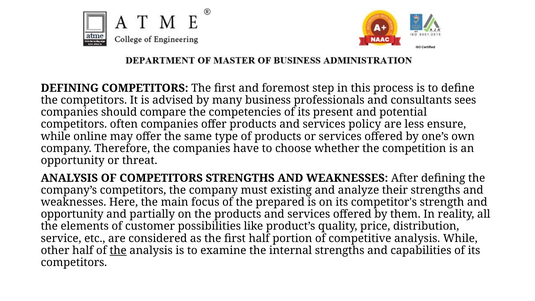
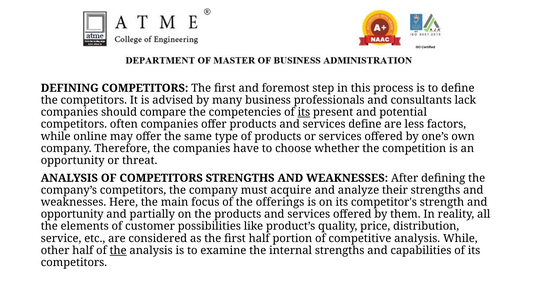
sees: sees -> lack (465, 100)
its underline: none -> present (304, 112)
services policy: policy -> define (365, 124)
ensure: ensure -> factors (447, 124)
existing: existing -> acquire (291, 190)
prepared: prepared -> offerings (280, 202)
